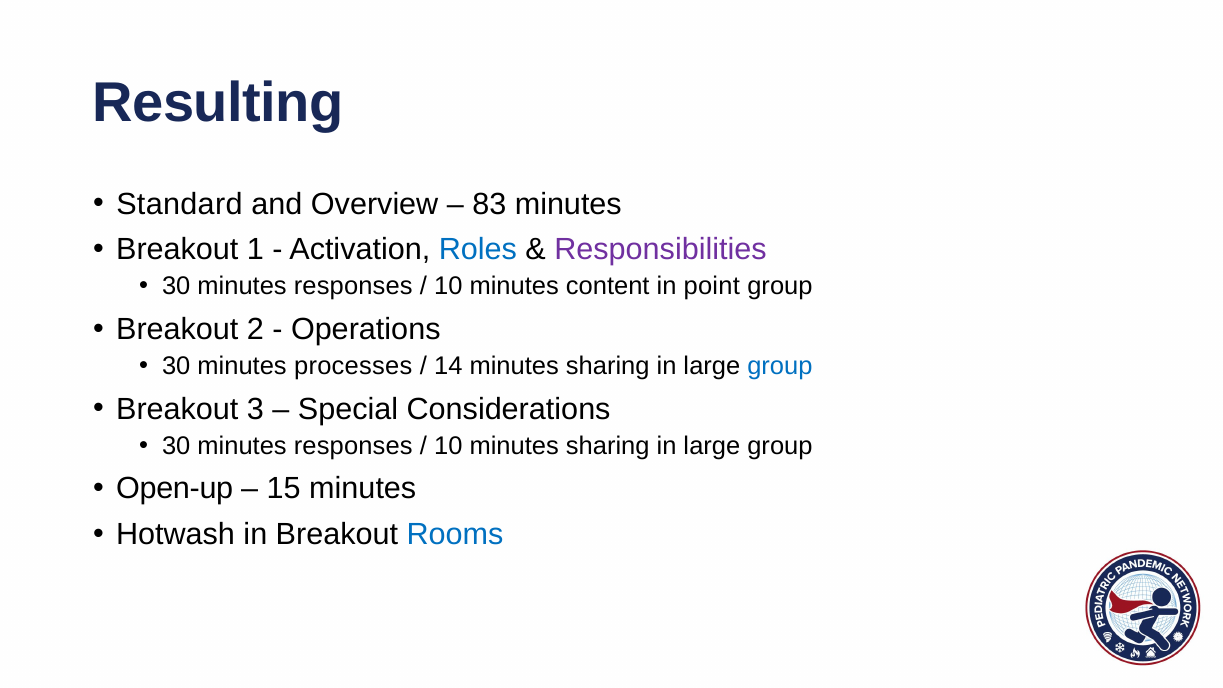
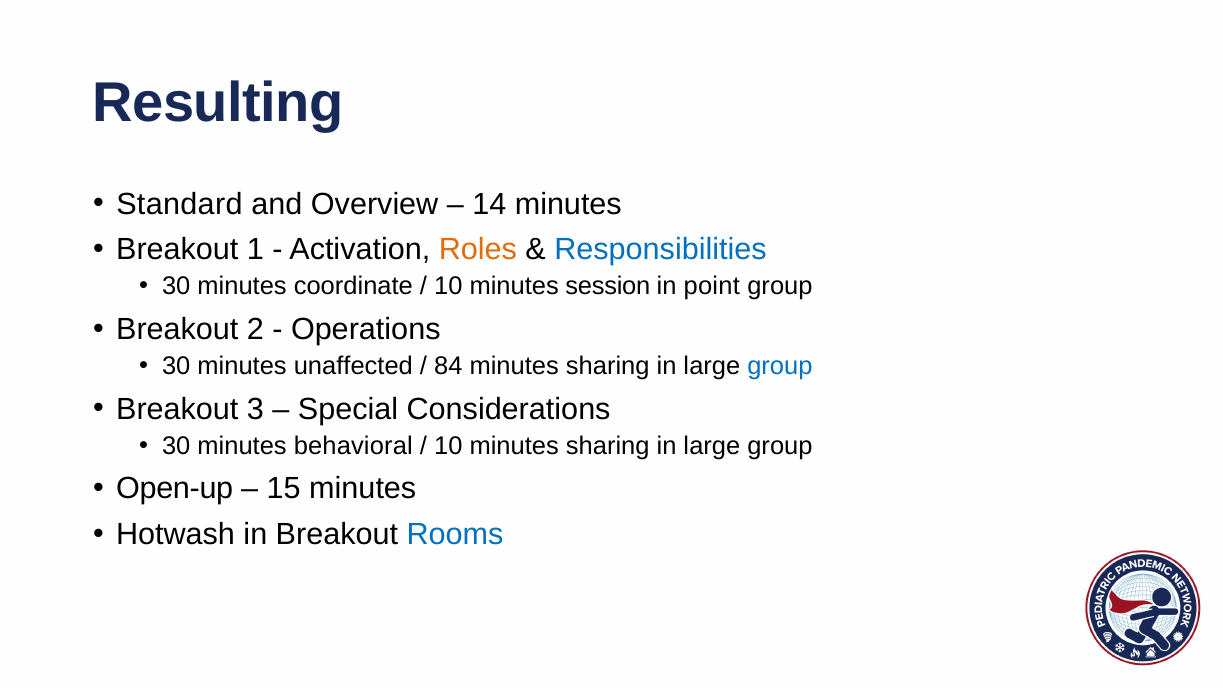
83: 83 -> 14 (489, 204)
Roles colour: blue -> orange (478, 250)
Responsibilities colour: purple -> blue (661, 250)
responses: responses -> coordinate (353, 286)
content: content -> session (608, 286)
processes: processes -> unaffected (353, 366)
14: 14 -> 84 (448, 366)
responses: responses -> behavioral (353, 446)
